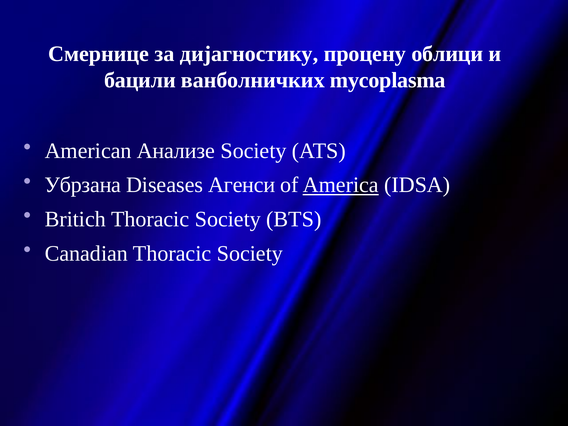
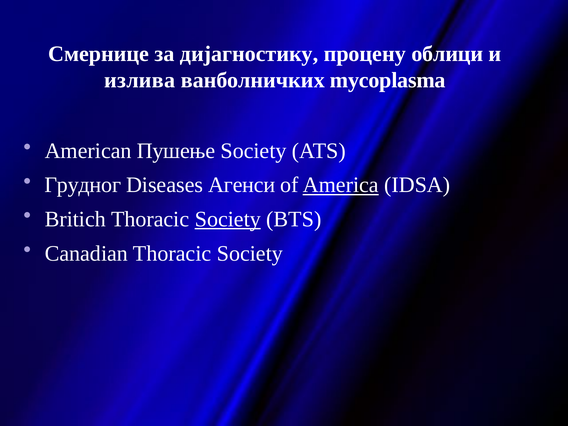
бацили: бацили -> излива (140, 80)
Анализе: Анализе -> Пушење (176, 151)
Убрзана: Убрзана -> Грудног (83, 185)
Society underline: none -> present (228, 219)
